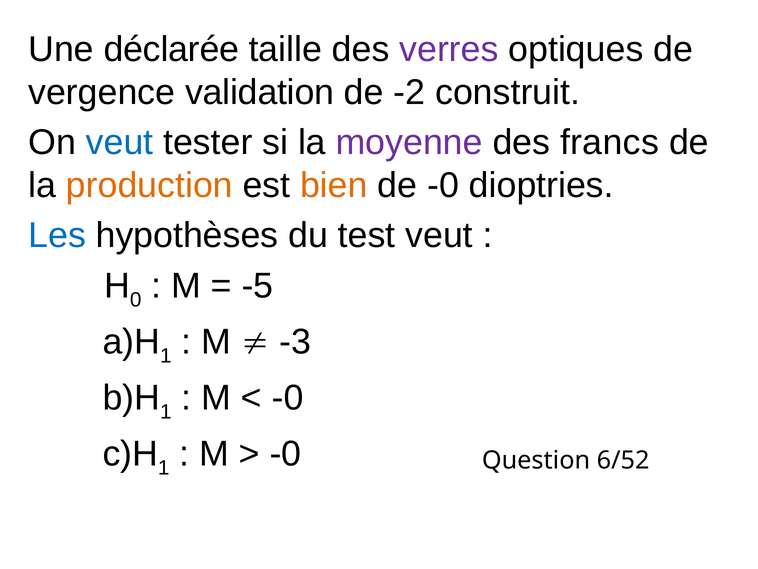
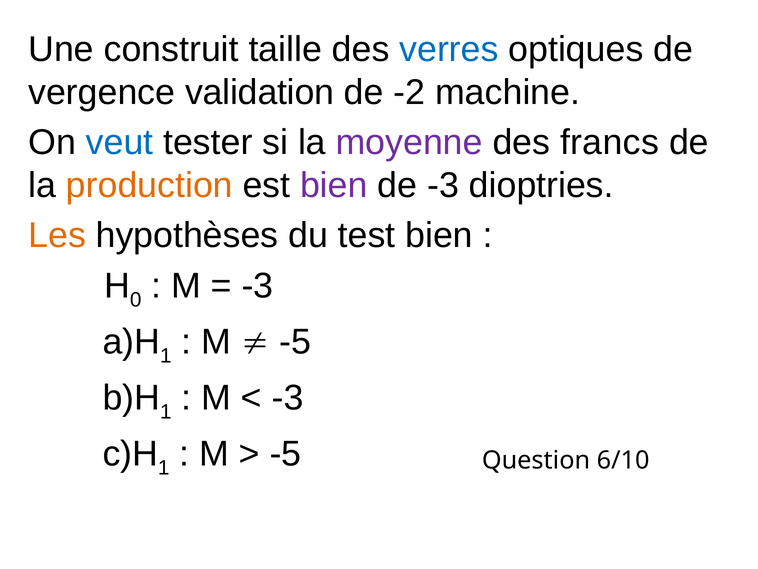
déclarée: déclarée -> construit (171, 49)
verres colour: purple -> blue (449, 49)
construit: construit -> machine (508, 92)
bien colour: orange -> purple (334, 185)
de -0: -0 -> -3 (443, 185)
Les colour: blue -> orange (57, 235)
test veut: veut -> bien (439, 235)
-5: -5 -> -3 (257, 286)
-3: -3 -> -5 (295, 342)
-0: -0 -> -3 (288, 398)
-0: -0 -> -5 (285, 454)
6/52: 6/52 -> 6/10 (623, 460)
